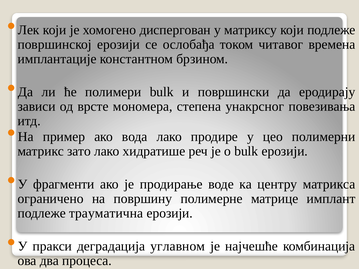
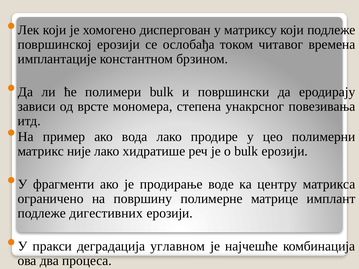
зато: зато -> није (79, 151)
трауматична: трауматична -> дигестивних (106, 213)
